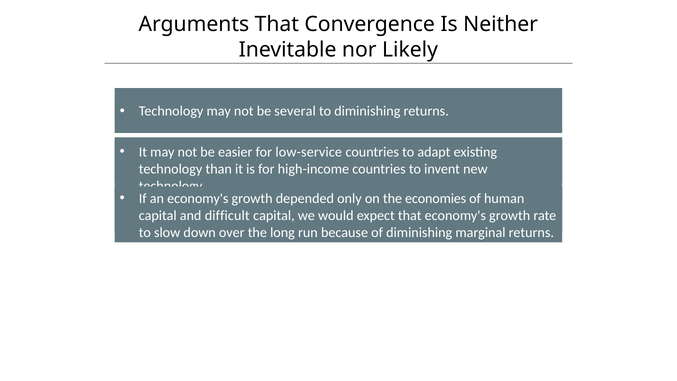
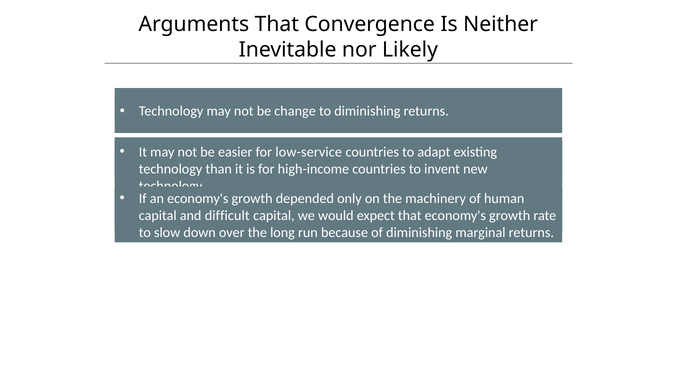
several: several -> change (295, 111)
economies: economies -> machinery (436, 198)
